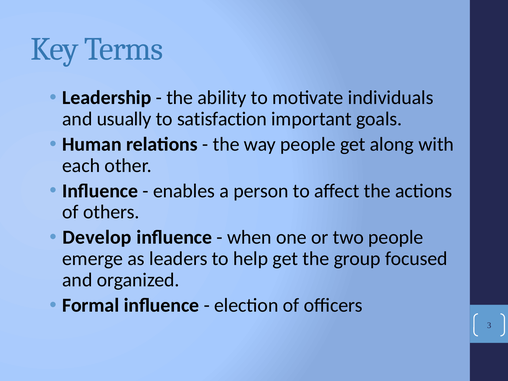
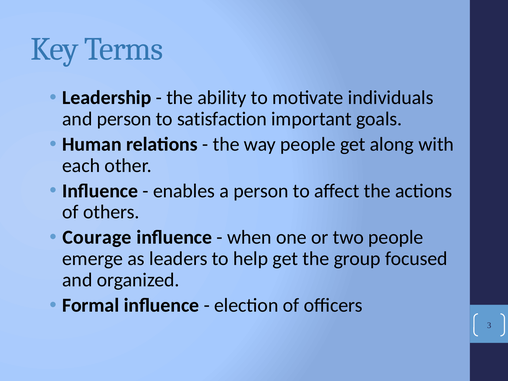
and usually: usually -> person (124, 119)
Develop: Develop -> Courage (97, 237)
